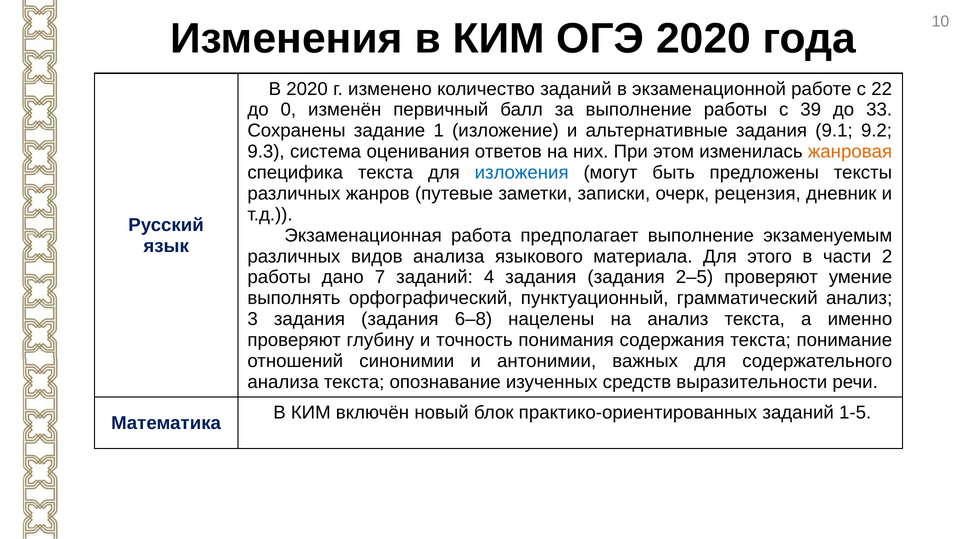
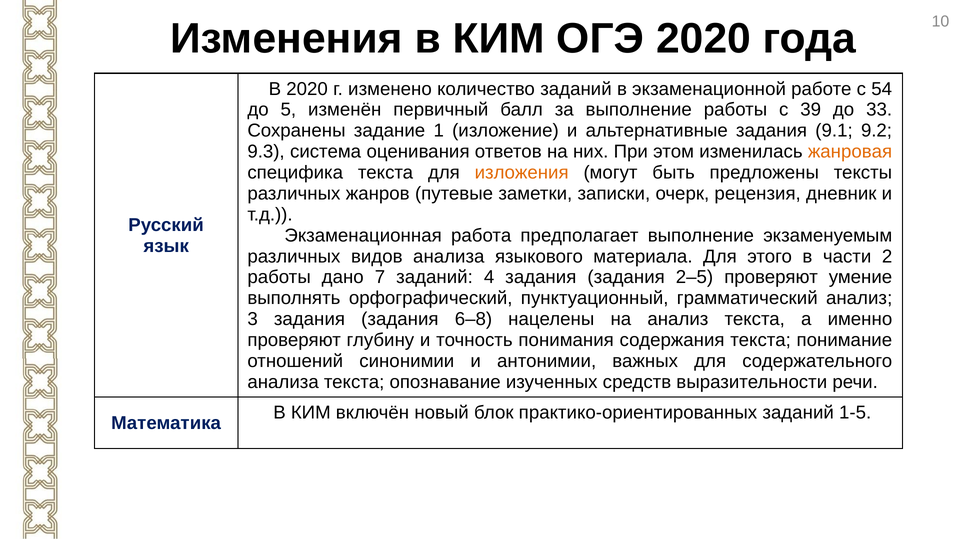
22: 22 -> 54 (882, 89)
0: 0 -> 5 (288, 110)
изложения colour: blue -> orange (522, 173)
